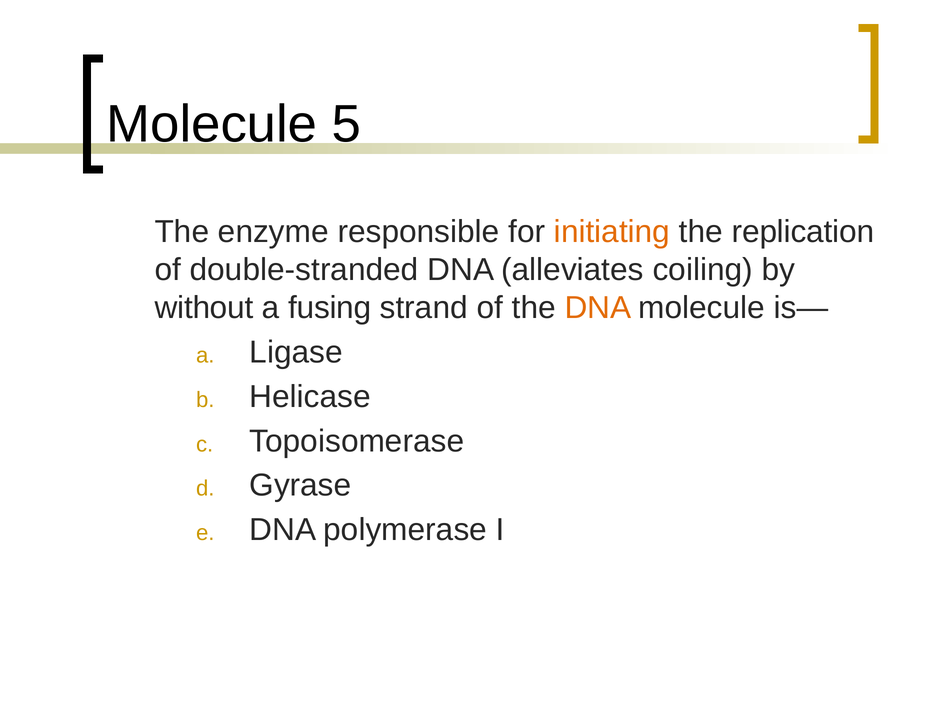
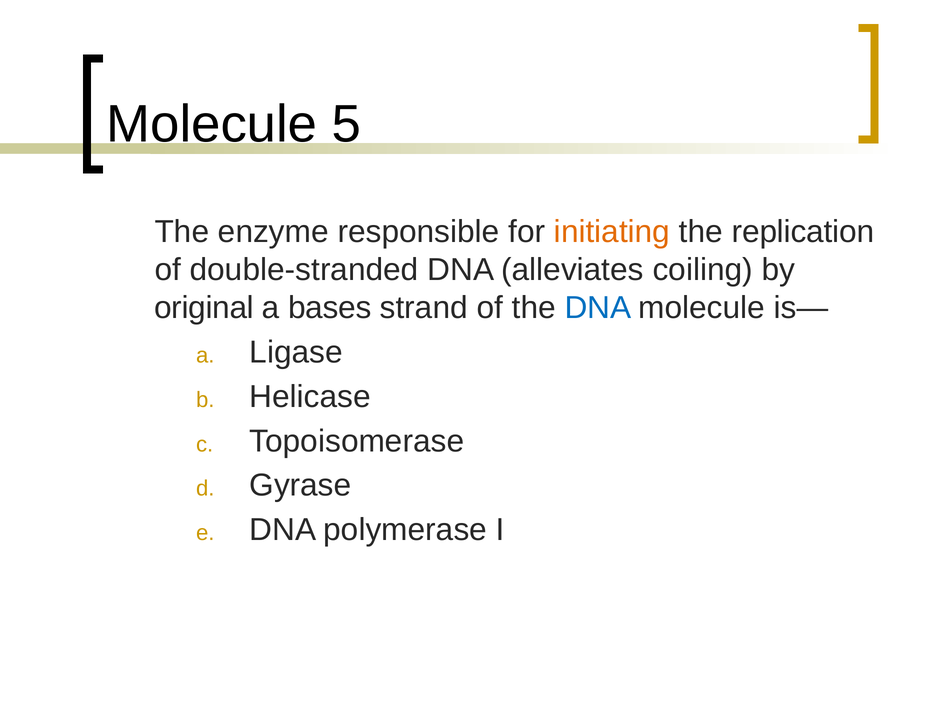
without: without -> original (204, 308)
fusing: fusing -> bases (330, 308)
DNA colour: orange -> blue (598, 308)
